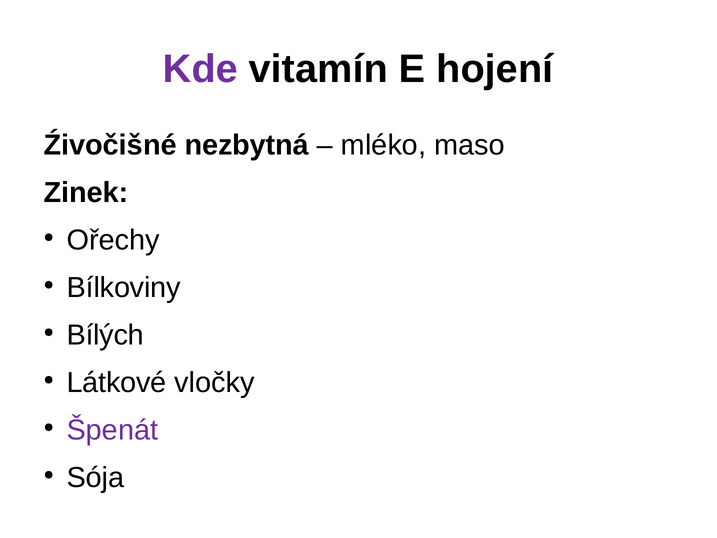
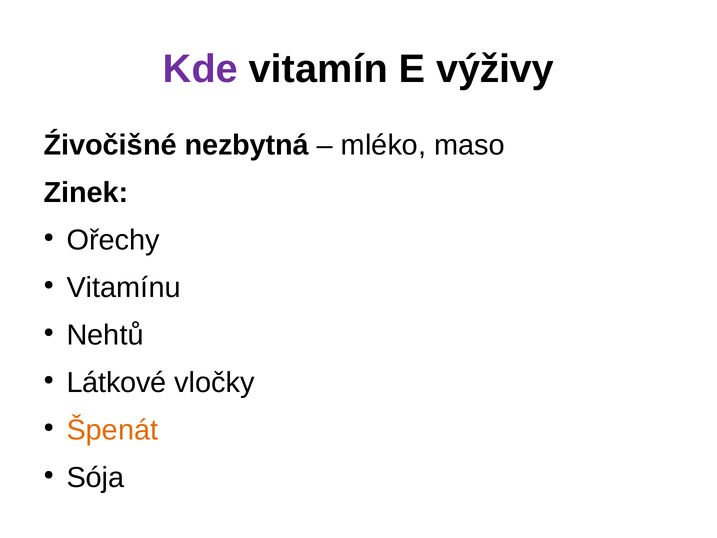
hojení: hojení -> výživy (495, 69)
Bílkoviny: Bílkoviny -> Vitamínu (124, 288)
Bílých: Bílých -> Nehtů (105, 335)
Špenát colour: purple -> orange (112, 430)
